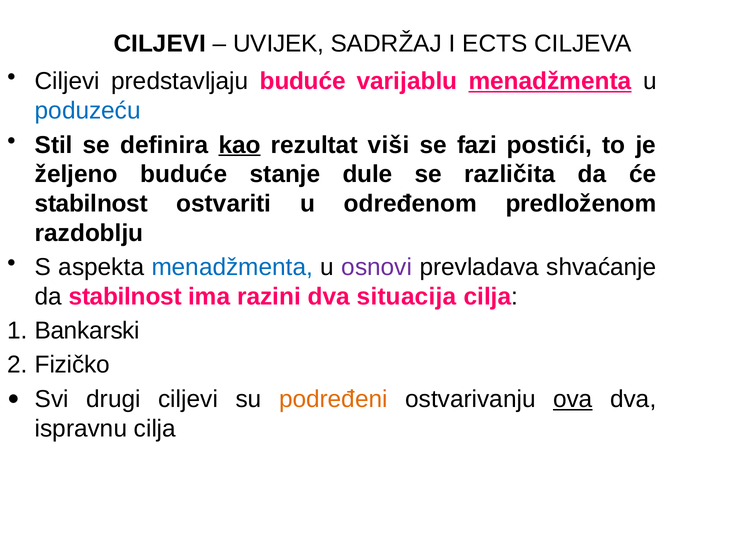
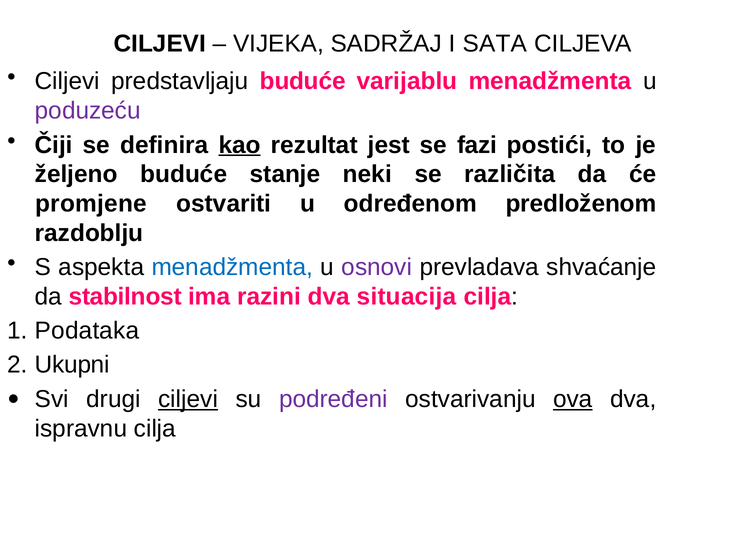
UVIJEK: UVIJEK -> VIJEKA (278, 44)
ECTS: ECTS -> SATA (495, 44)
menadžmenta underline: present -> none (550, 81)
poduzeću colour: blue -> purple (88, 111)
Stil: Stil -> Čiji (54, 145)
viši: viši -> jest (389, 145)
dule: dule -> neki (367, 174)
stabilnost: stabilnost -> promjene (91, 204)
Bankarski: Bankarski -> Podataka (87, 331)
Fizičko: Fizičko -> Ukupni (72, 365)
ciljevi underline: none -> present (188, 399)
podređeni colour: orange -> purple (333, 399)
